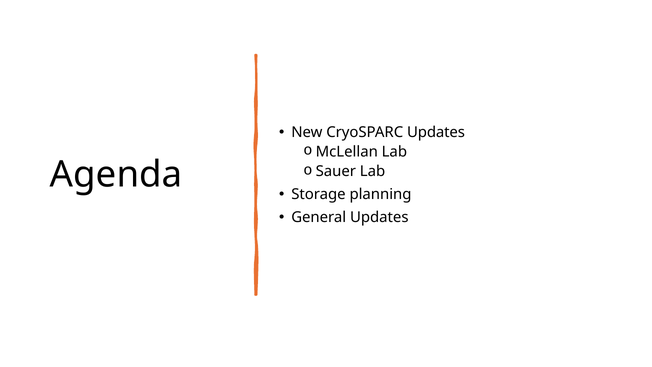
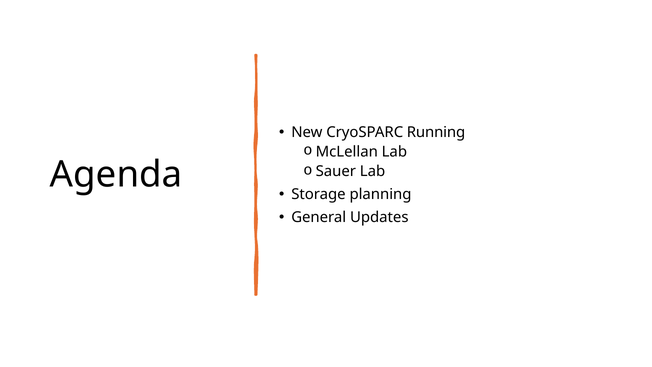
CryoSPARC Updates: Updates -> Running (436, 132)
